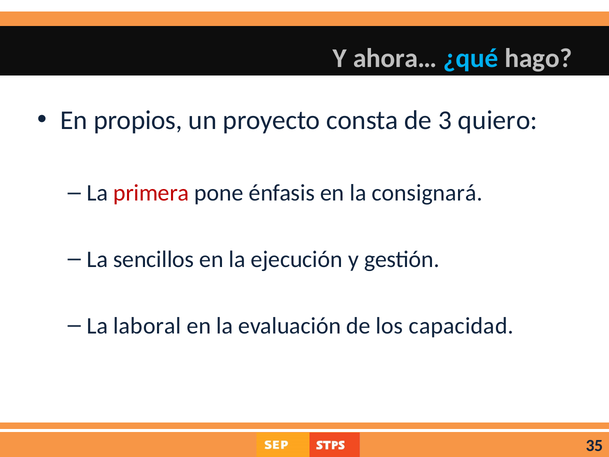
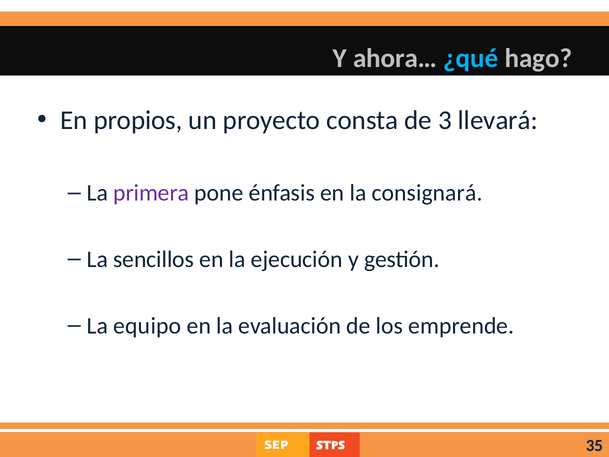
quiero: quiero -> llevará (498, 120)
primera colour: red -> purple (151, 193)
laboral: laboral -> equipo (147, 326)
capacidad: capacidad -> emprende (461, 326)
